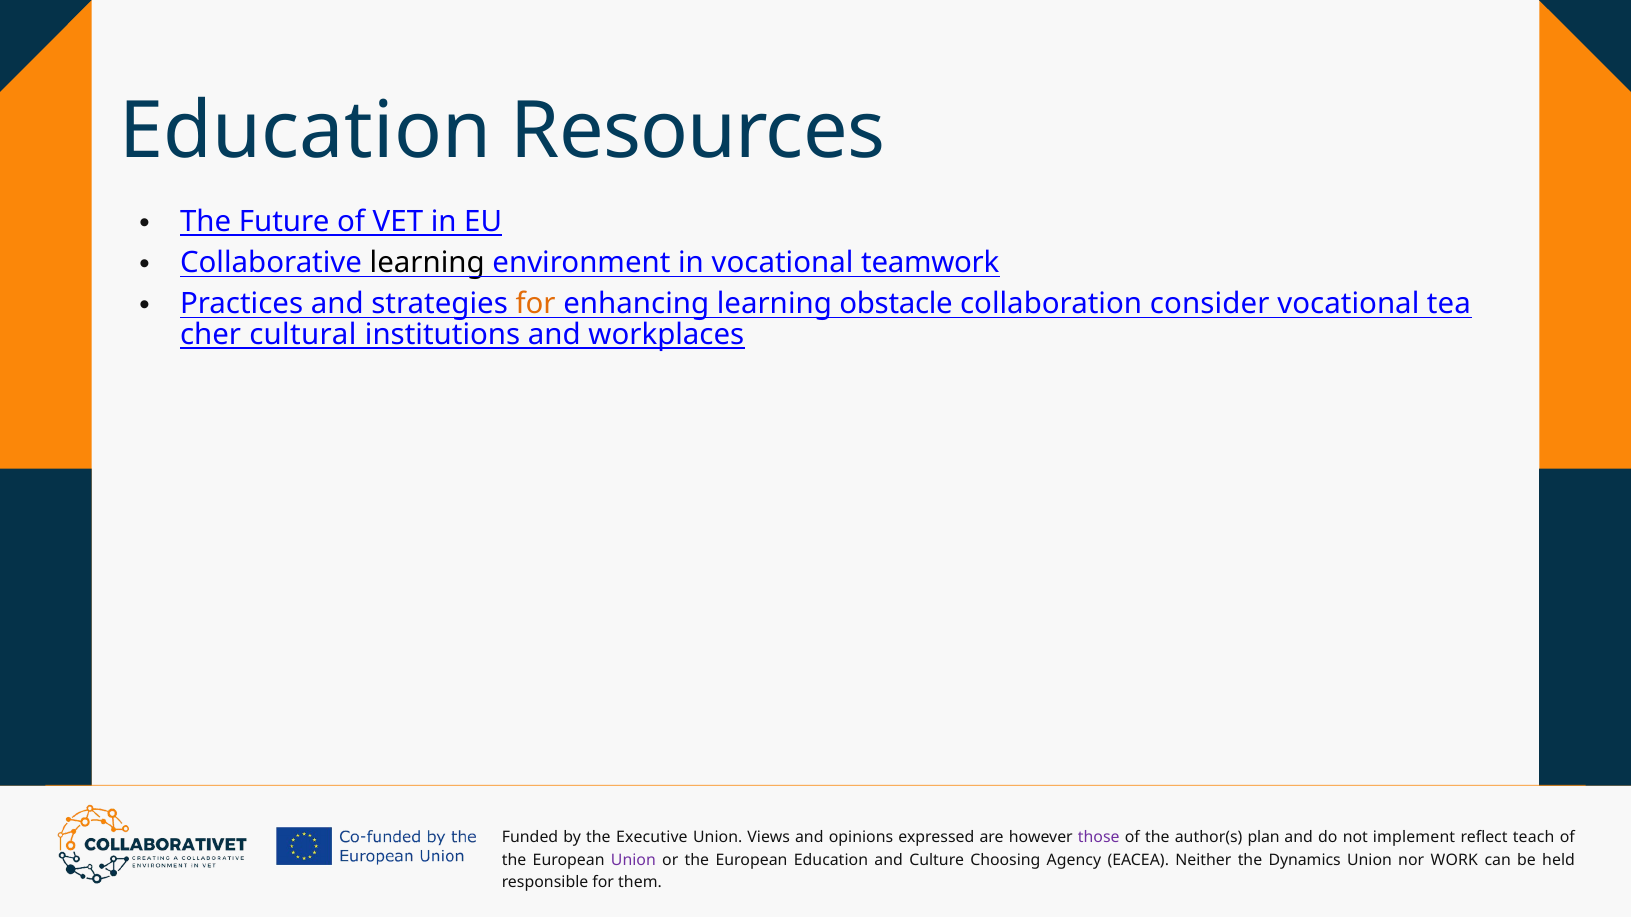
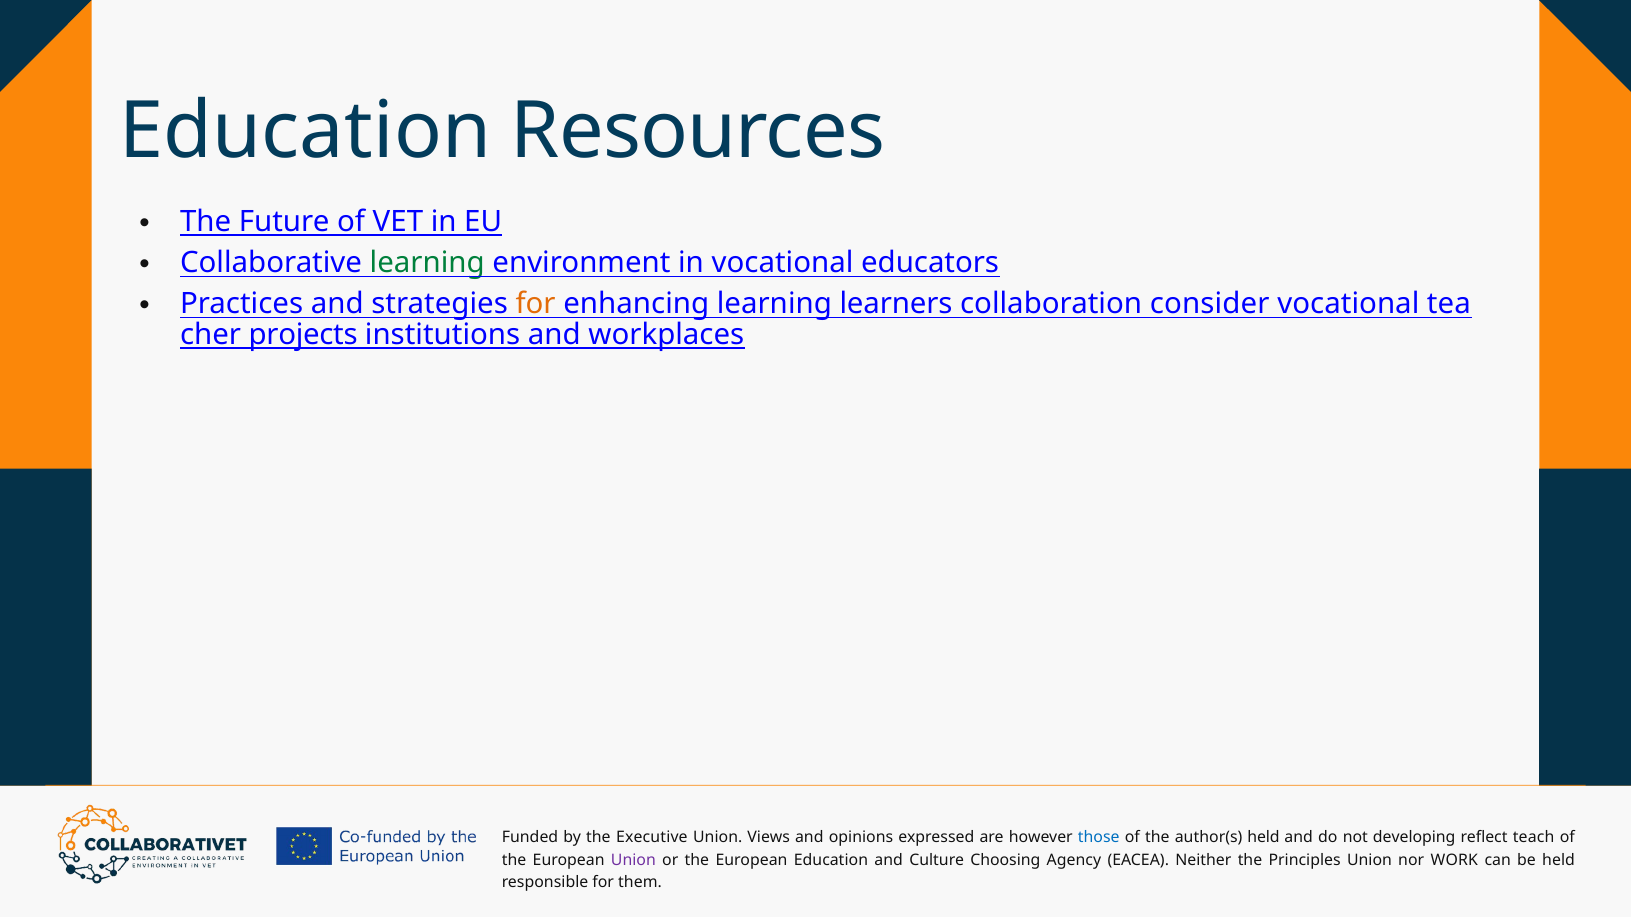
learning colour: black -> green (427, 263)
teamwork: teamwork -> educators (930, 263)
obstacle: obstacle -> learners (896, 304)
cultural: cultural -> projects (303, 335)
those colour: purple -> blue (1099, 838)
author(s plan: plan -> held (1264, 838)
implement: implement -> developing (1414, 838)
Dynamics: Dynamics -> Principles (1305, 860)
